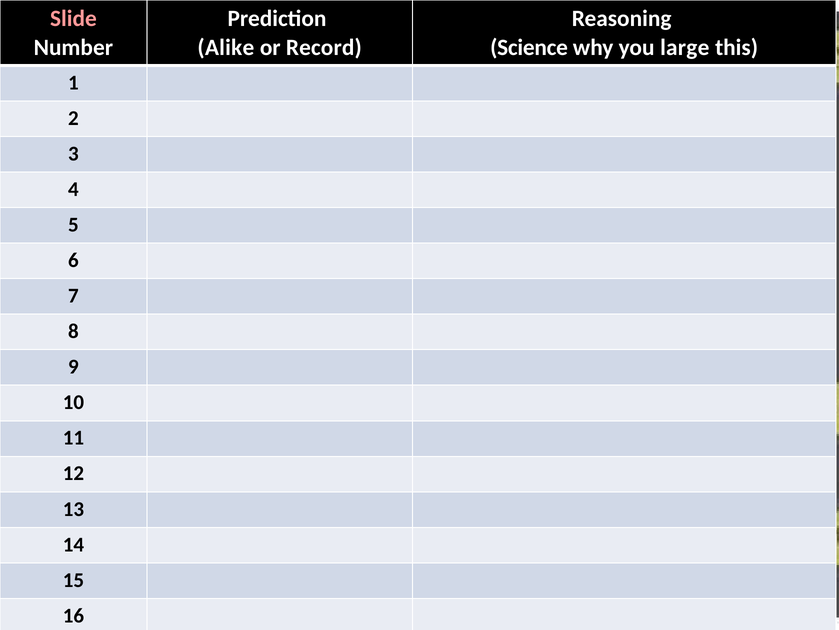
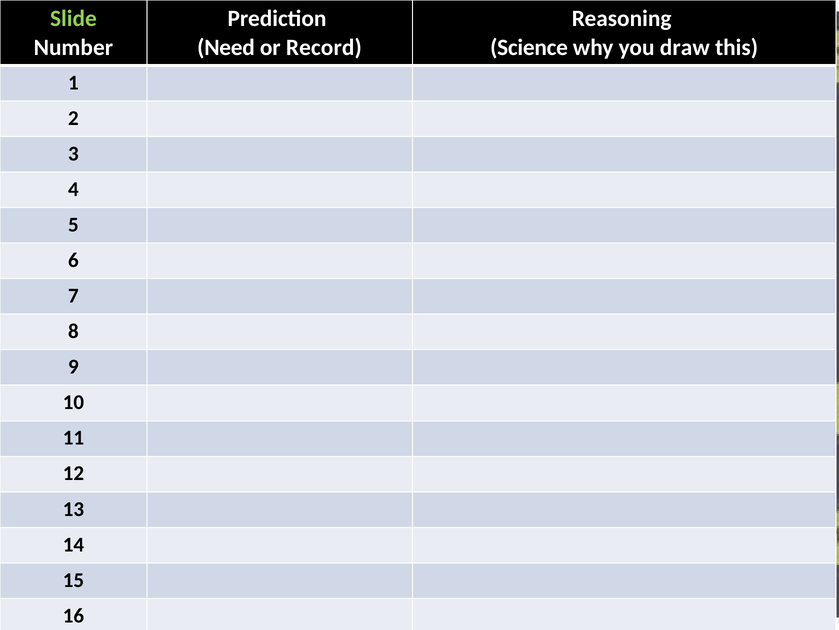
Slide colour: pink -> light green (73, 19)
Alike: Alike -> Need (226, 47)
large: large -> draw (685, 47)
